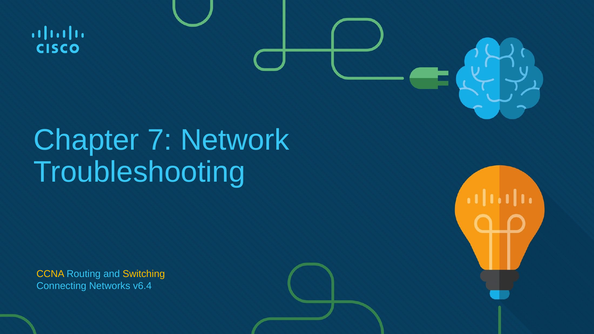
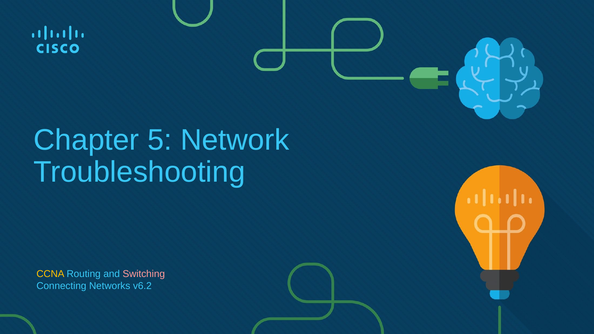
7: 7 -> 5 (160, 140)
Switching colour: yellow -> pink (144, 274)
v6.4: v6.4 -> v6.2 (142, 286)
